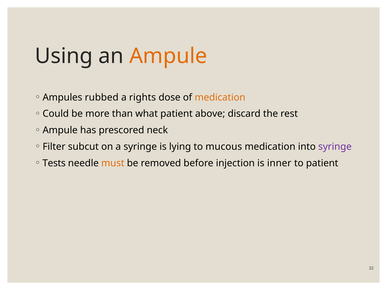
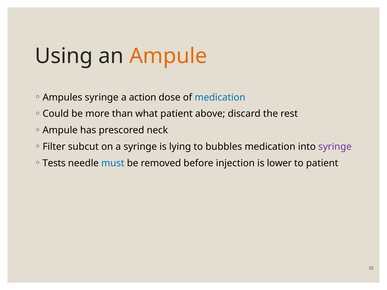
Ampules rubbed: rubbed -> syringe (102, 97)
rights: rights -> action (143, 97)
medication colour: orange -> blue (220, 97)
mucous: mucous -> bubbles (224, 147)
must colour: orange -> blue (113, 163)
inner: inner -> lower (279, 163)
